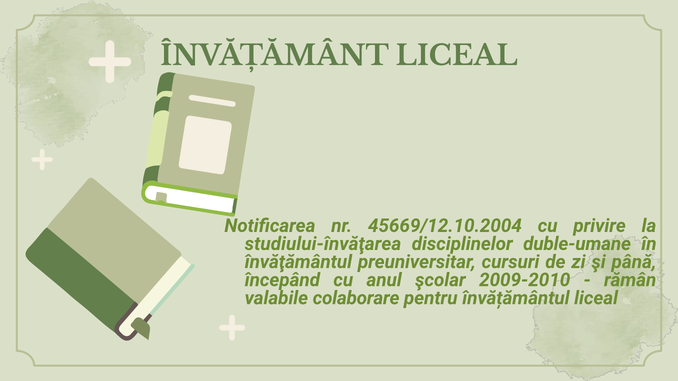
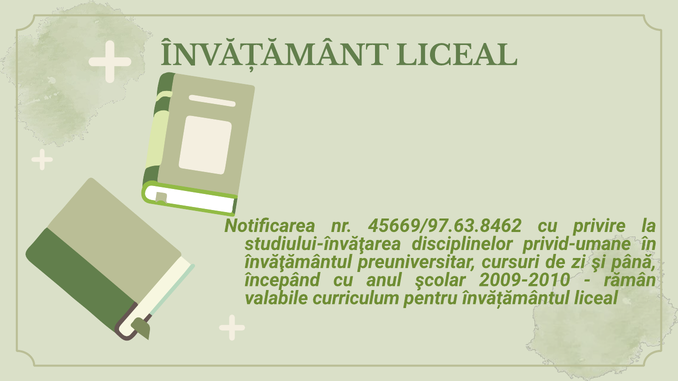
45669/12.10.2004: 45669/12.10.2004 -> 45669/97.63.8462 (445, 226)
duble-umane: duble-umane -> privid-umane (577, 244)
colaborare: colaborare -> curriculum (356, 298)
